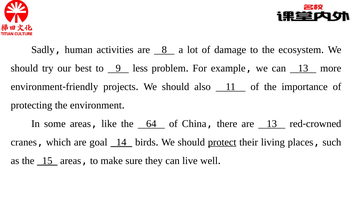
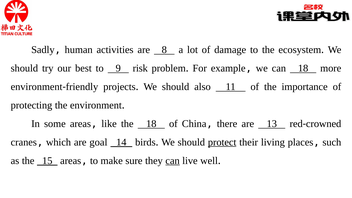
less: less -> risk (140, 68)
can 13: 13 -> 18 (303, 68)
the 64: 64 -> 18 (151, 124)
can underline: none -> present (173, 161)
